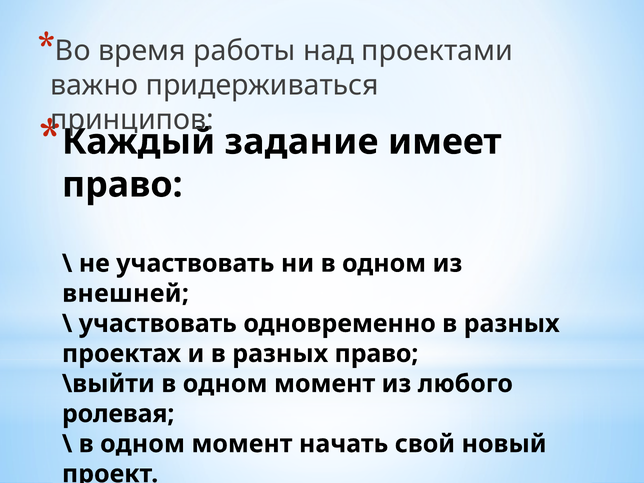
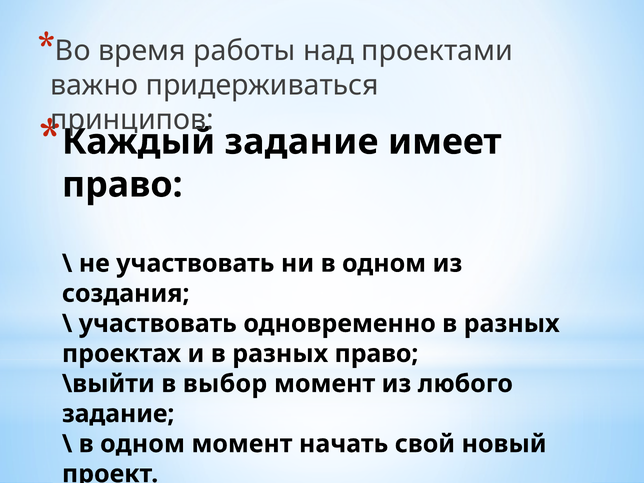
внешней: внешней -> создания (126, 294)
\выйти в одном: одном -> выбор (225, 384)
ролевая: ролевая -> задание (118, 414)
